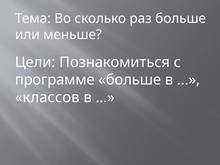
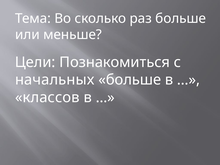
программе: программе -> начальных (55, 80)
